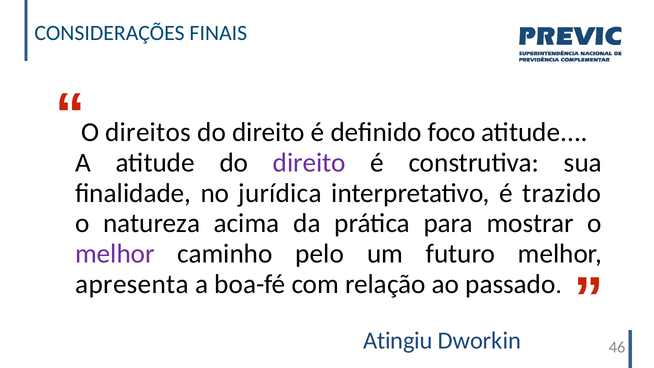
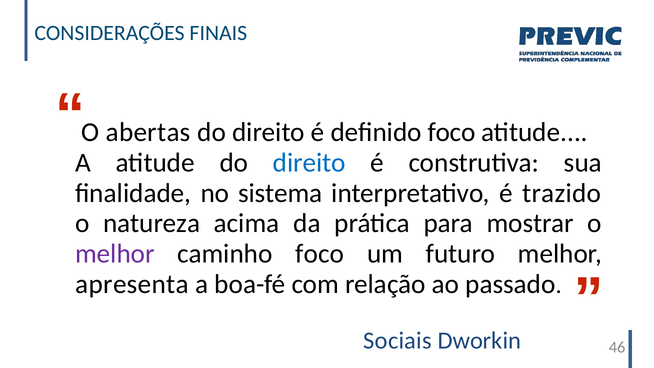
direitos: direitos -> abertas (148, 132)
direito colour: purple -> blue (309, 163)
jurídica: jurídica -> sistema (280, 193)
caminho pelo: pelo -> foco (320, 254)
Atingiu: Atingiu -> Sociais (398, 340)
